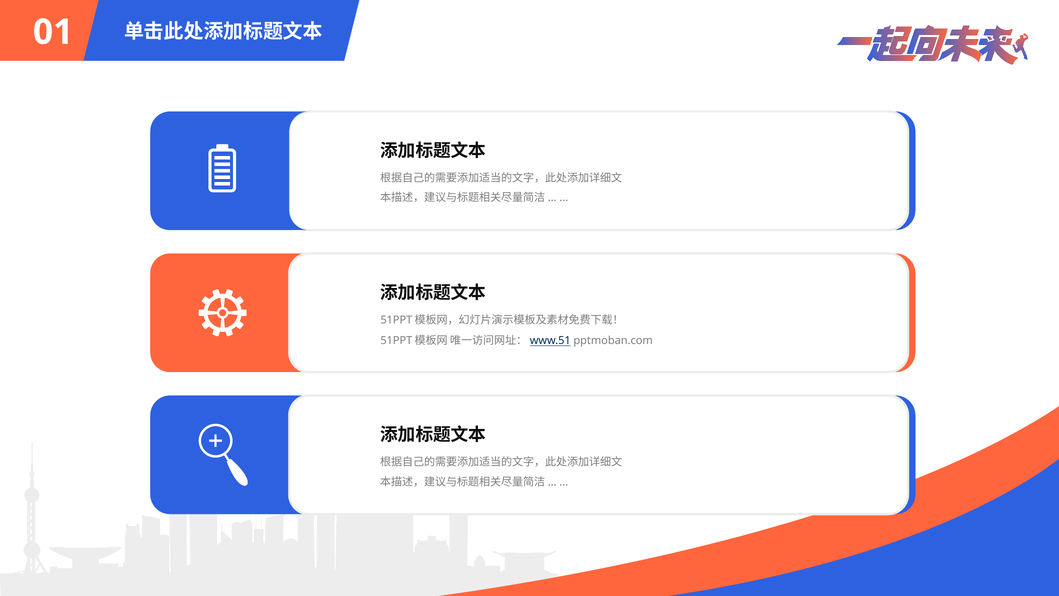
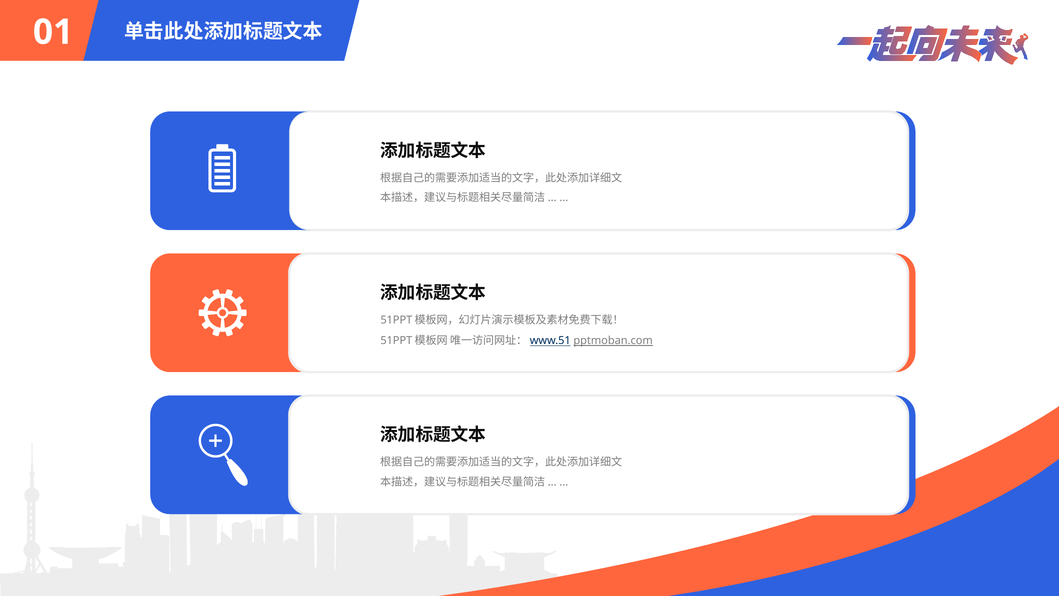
pptmoban.com underline: none -> present (613, 341)
